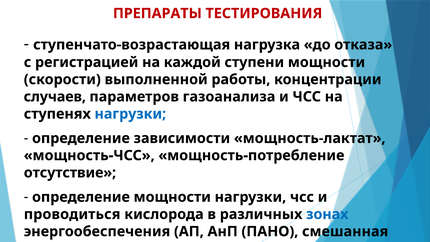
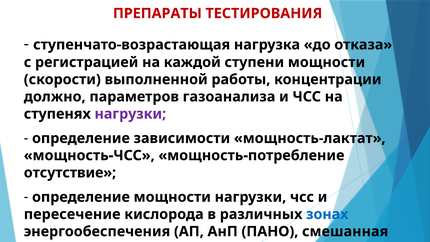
случаев: случаев -> должно (55, 97)
нагрузки colour: blue -> purple (130, 114)
проводиться: проводиться -> пересечение (72, 214)
